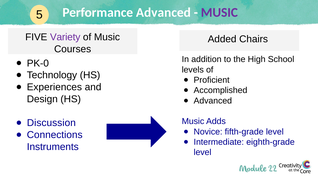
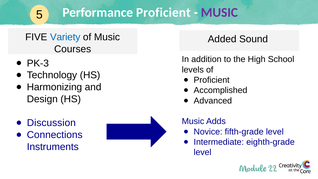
Performance Advanced: Advanced -> Proficient (163, 13)
Variety colour: purple -> blue (65, 37)
Chairs: Chairs -> Sound (254, 39)
PK-0: PK-0 -> PK-3 (38, 63)
Experiences: Experiences -> Harmonizing (54, 87)
